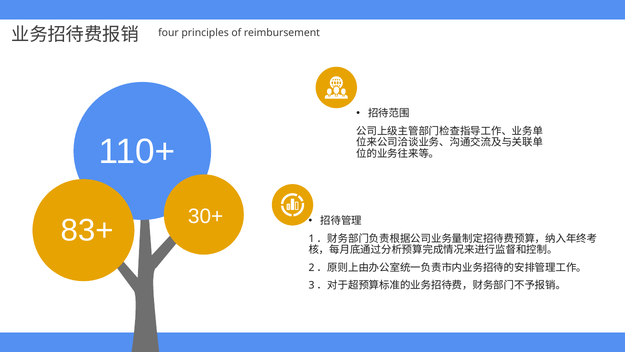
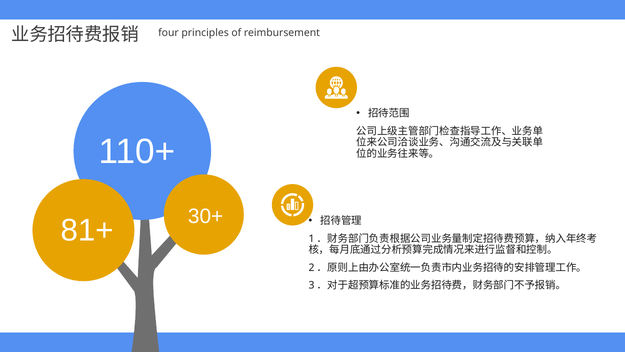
83+: 83+ -> 81+ (87, 230)
